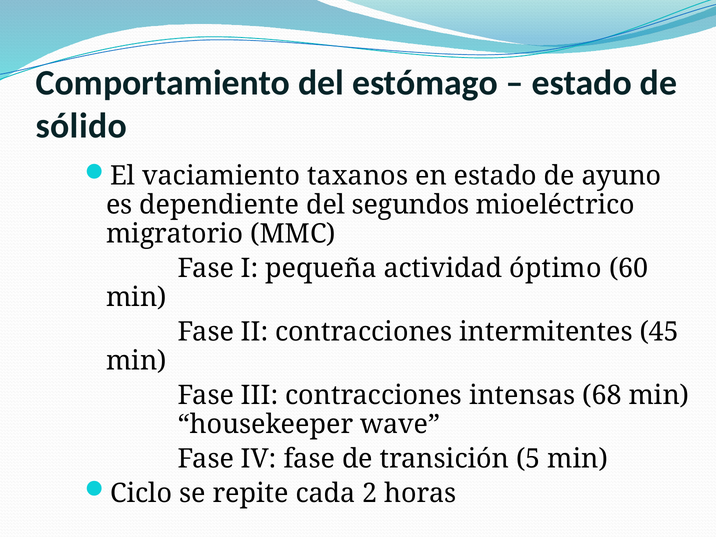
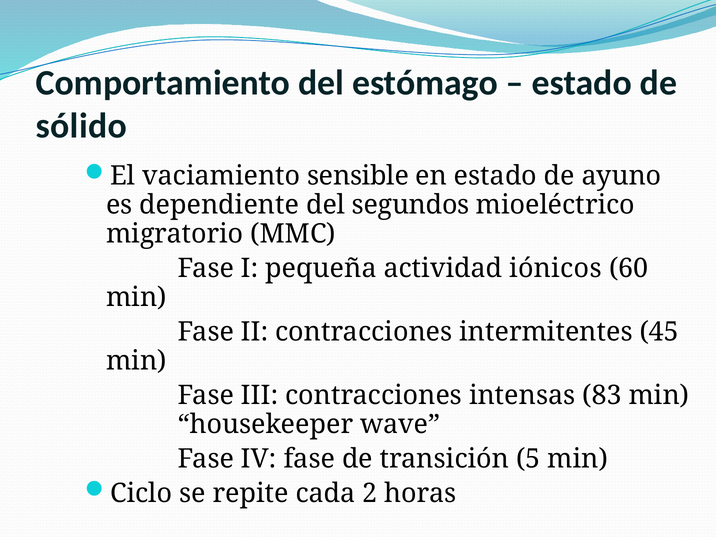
taxanos: taxanos -> sensible (358, 176)
óptimo: óptimo -> iónicos (555, 268)
68: 68 -> 83 (602, 395)
